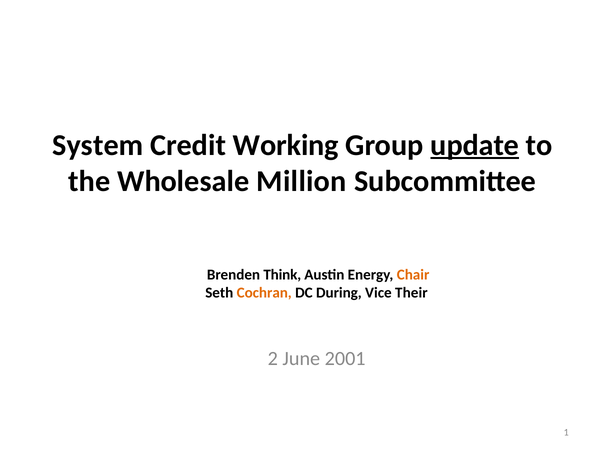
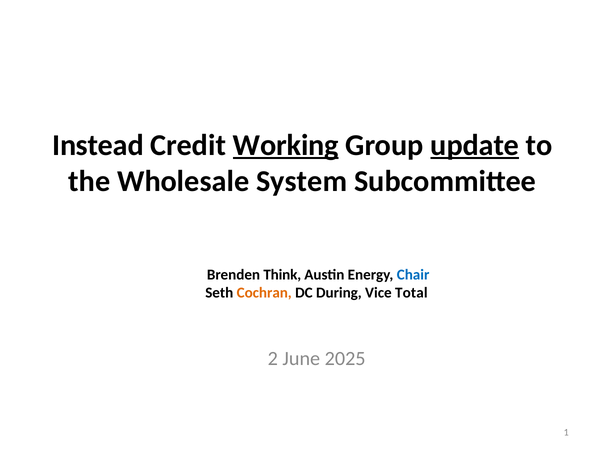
System: System -> Instead (98, 145)
Working underline: none -> present (286, 145)
Million: Million -> System (302, 182)
Chair colour: orange -> blue (413, 275)
Their: Their -> Total (411, 293)
2001: 2001 -> 2025 (345, 359)
